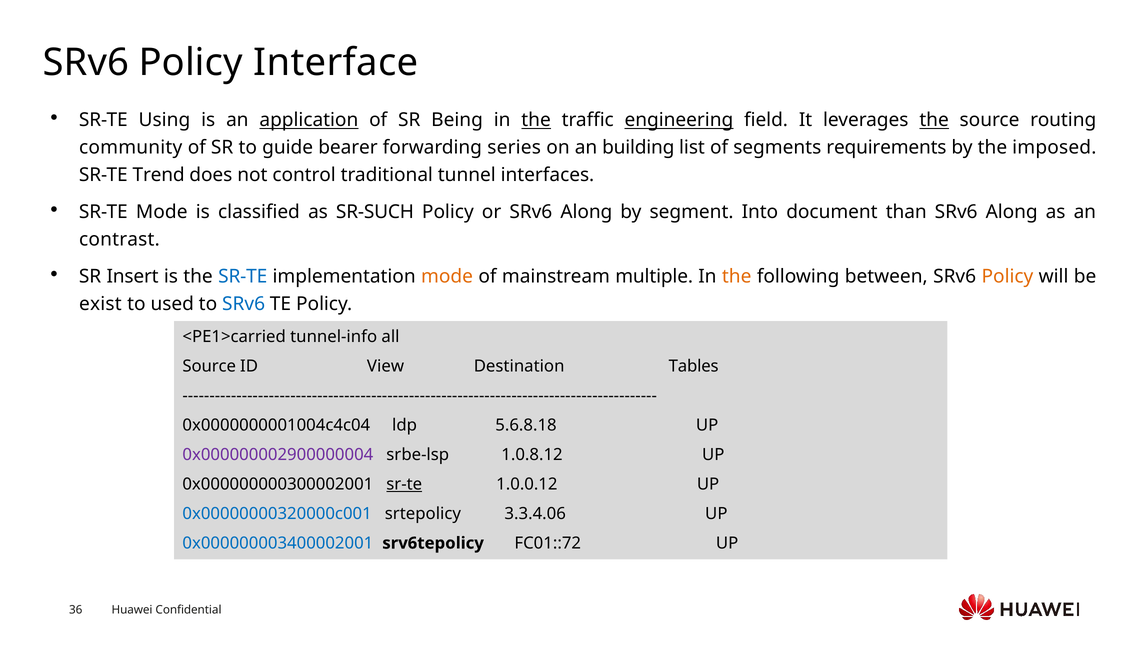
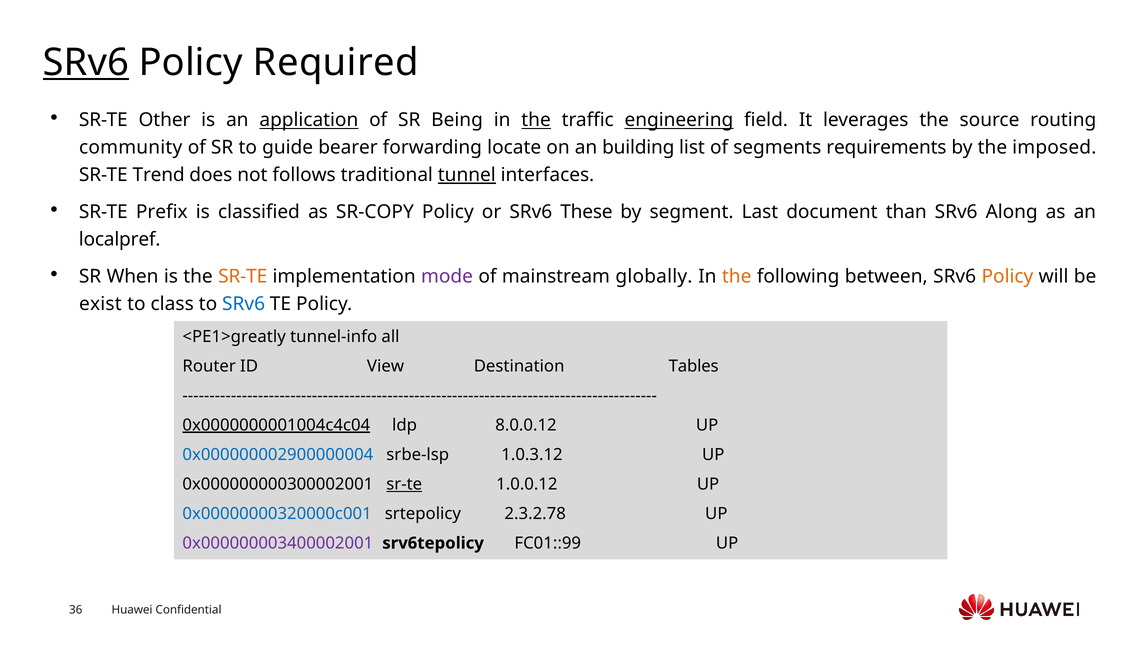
SRv6 underline: none -> present (86, 63)
Interface: Interface -> Required (336, 63)
Using: Using -> Other (164, 120)
the underline: present -> none (934, 120)
series: series -> locate (514, 148)
control: control -> follows (304, 175)
tunnel underline: none -> present (467, 175)
SR-TE Mode: Mode -> Prefix (162, 212)
SR-SUCH: SR-SUCH -> SR-COPY (375, 212)
or SRv6 Along: Along -> These (586, 212)
Into: Into -> Last (760, 212)
contrast: contrast -> localpref (120, 240)
Insert: Insert -> When (133, 277)
SR-TE colour: blue -> orange (243, 277)
mode colour: orange -> purple (447, 277)
multiple: multiple -> globally (654, 277)
used: used -> class (172, 304)
<PE1>carried: <PE1>carried -> <PE1>greatly (234, 337)
Source: Source -> Router (209, 366)
0x0000000001004c4c04 underline: none -> present (276, 425)
5.6.8.18: 5.6.8.18 -> 8.0.0.12 (526, 425)
0x000000002900000004 colour: purple -> blue (278, 455)
1.0.8.12: 1.0.8.12 -> 1.0.3.12 (532, 455)
3.3.4.06: 3.3.4.06 -> 2.3.2.78 (535, 514)
0x000000003400002001 colour: blue -> purple (278, 543)
FC01::72: FC01::72 -> FC01::99 (548, 543)
